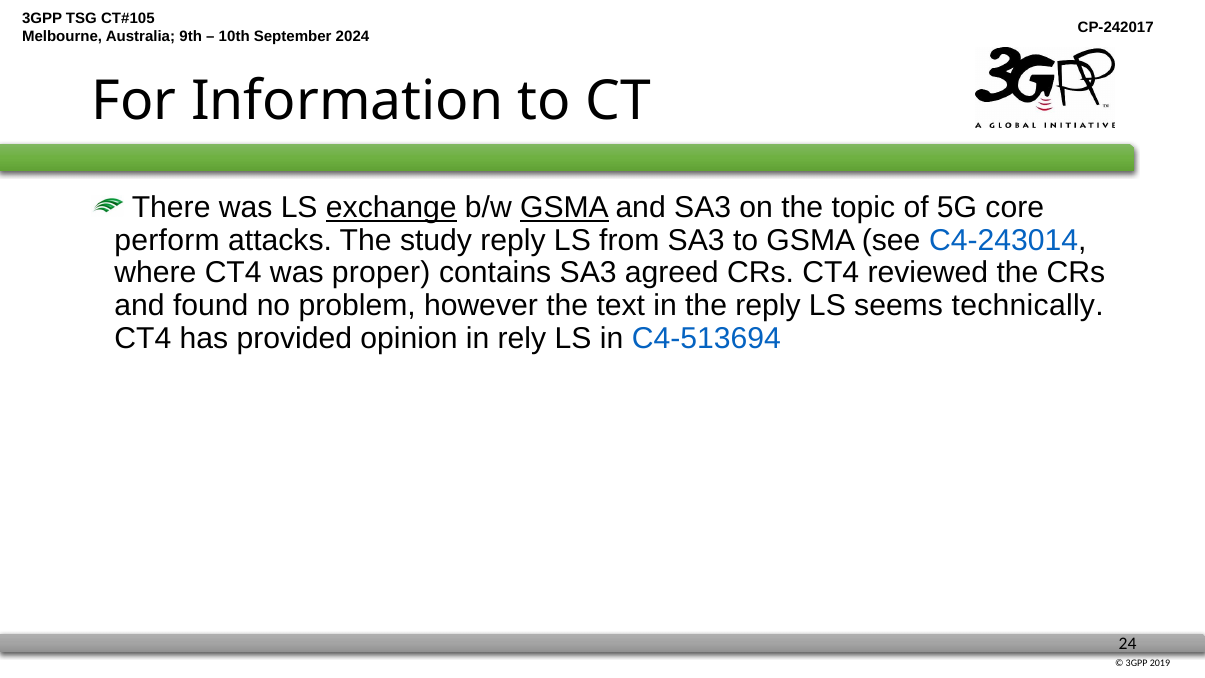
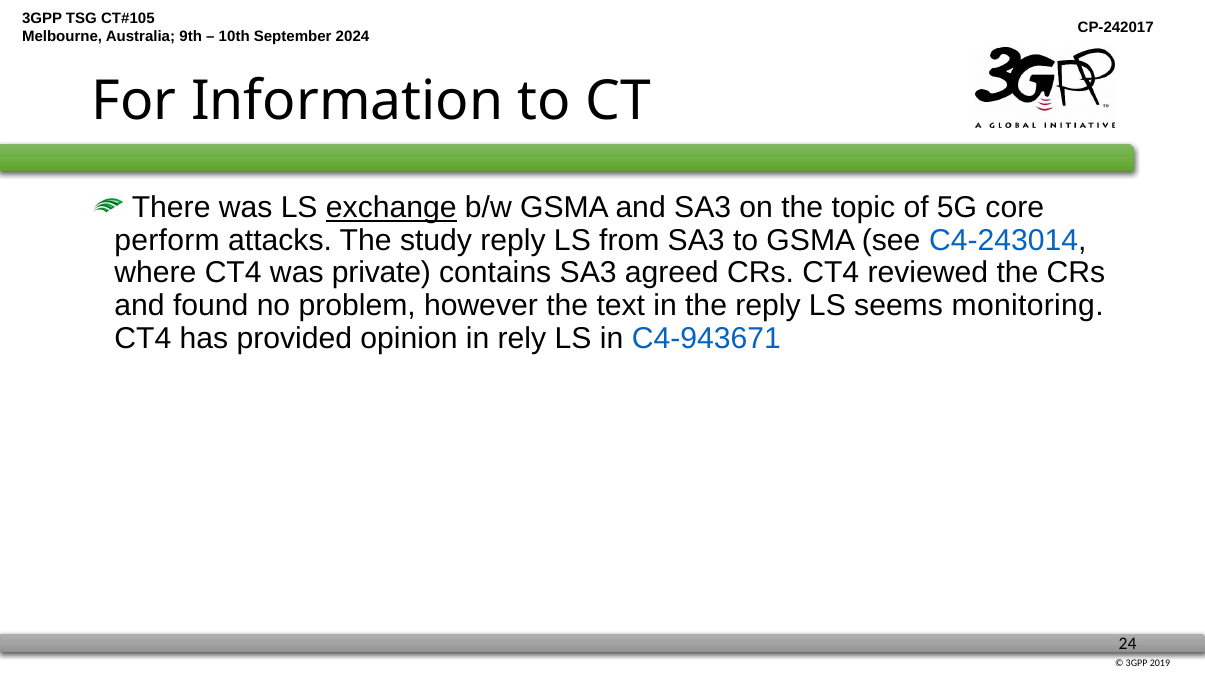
GSMA underline: present -> none (565, 208)
proper: proper -> private (381, 273)
technically: technically -> monitoring (1028, 305)
C4-513694: C4-513694 -> C4-943671 (706, 338)
